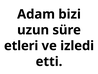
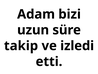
etleri: etleri -> takip (21, 46)
